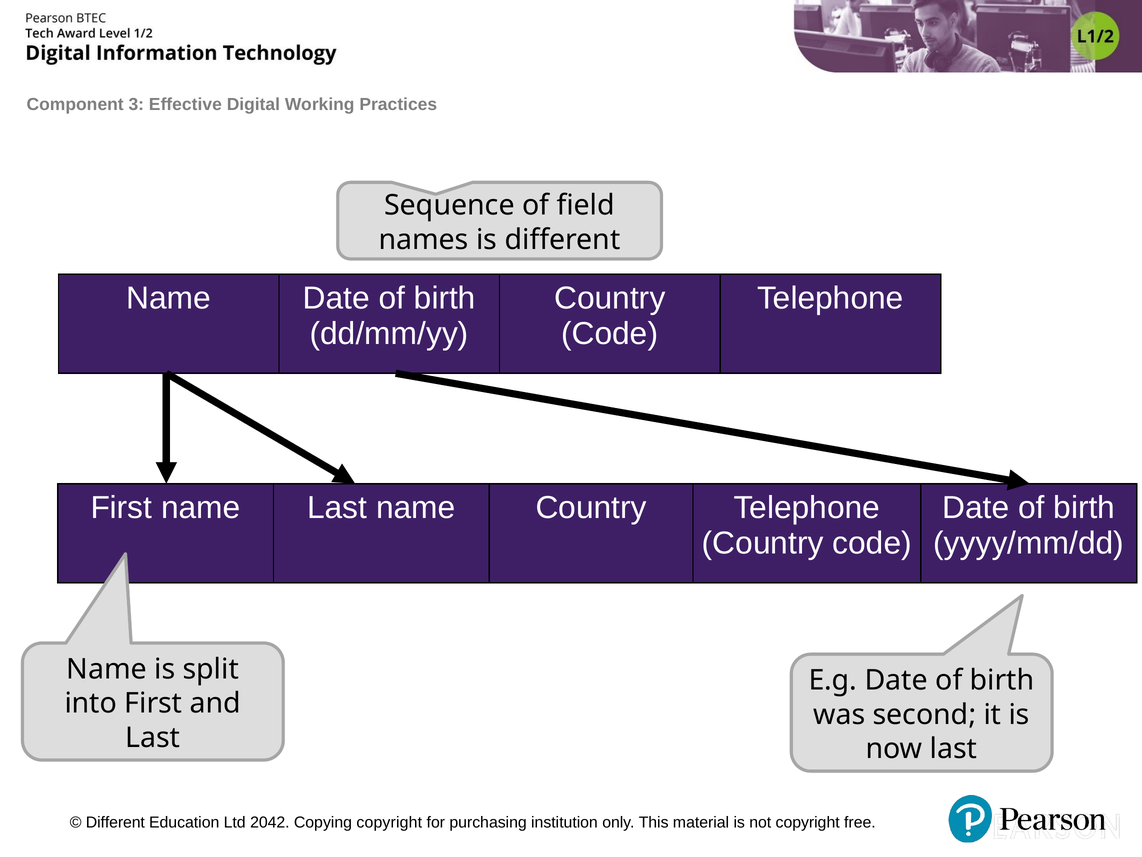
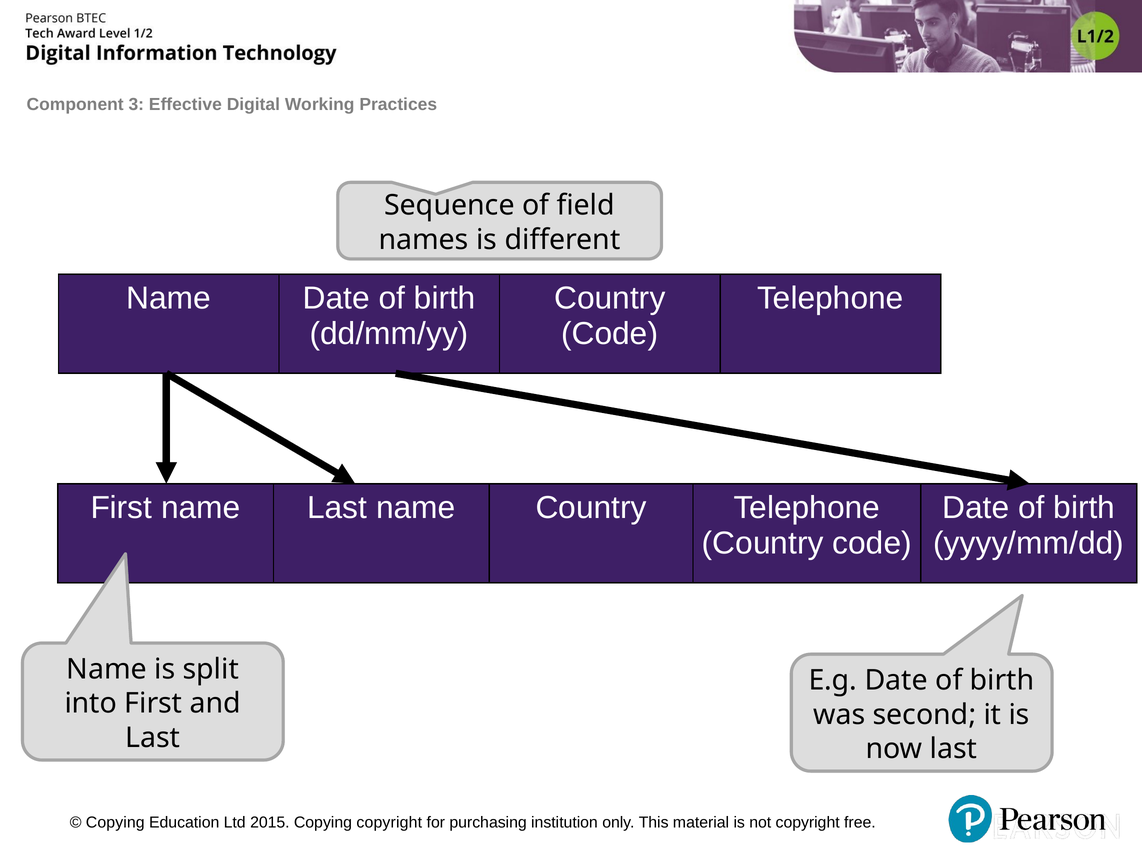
Different: Different -> Copying (115, 822)
2042: 2042 -> 2015 (270, 822)
